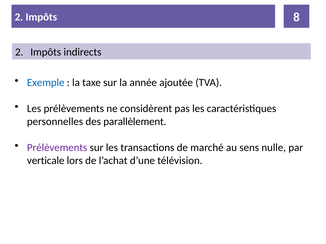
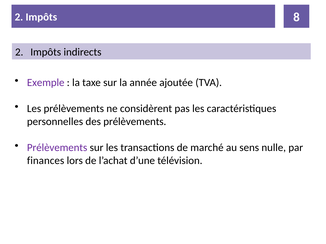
Exemple colour: blue -> purple (46, 83)
des parallèlement: parallèlement -> prélèvements (135, 122)
verticale: verticale -> finances (46, 161)
